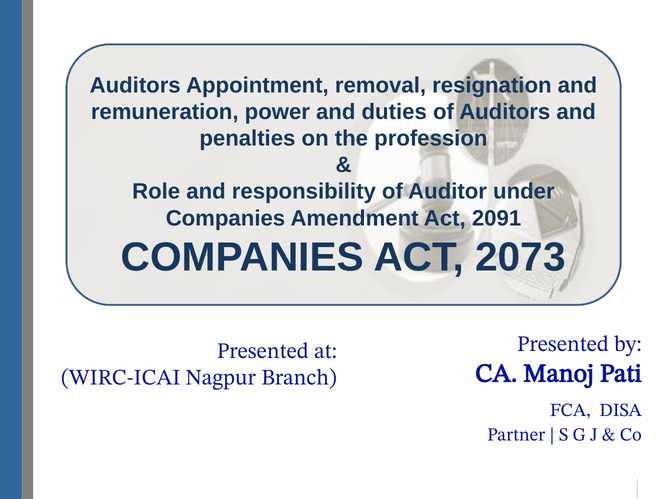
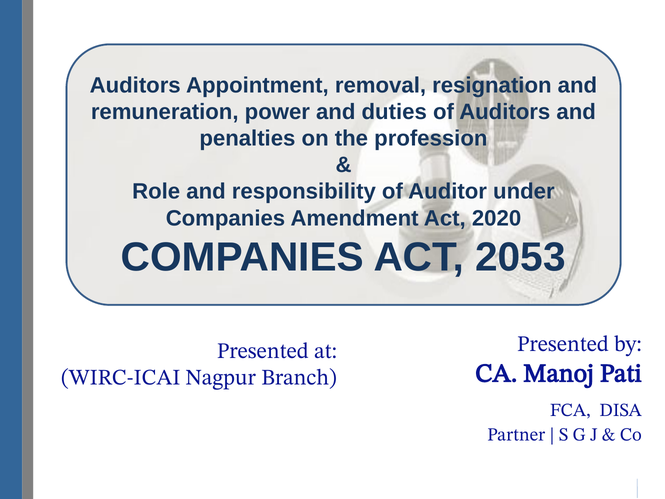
2091: 2091 -> 2020 (497, 218)
2073: 2073 -> 2053 (520, 257)
